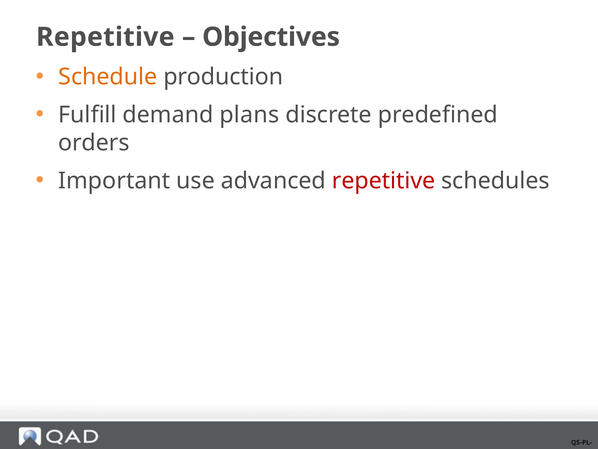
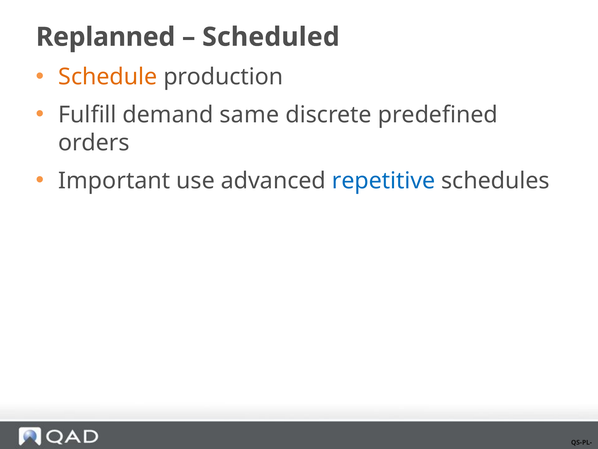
Repetitive: Repetitive -> Replanned (106, 37)
Objectives: Objectives -> Scheduled (271, 37)
plans: plans -> same (249, 115)
repetitive colour: red -> blue (384, 181)
